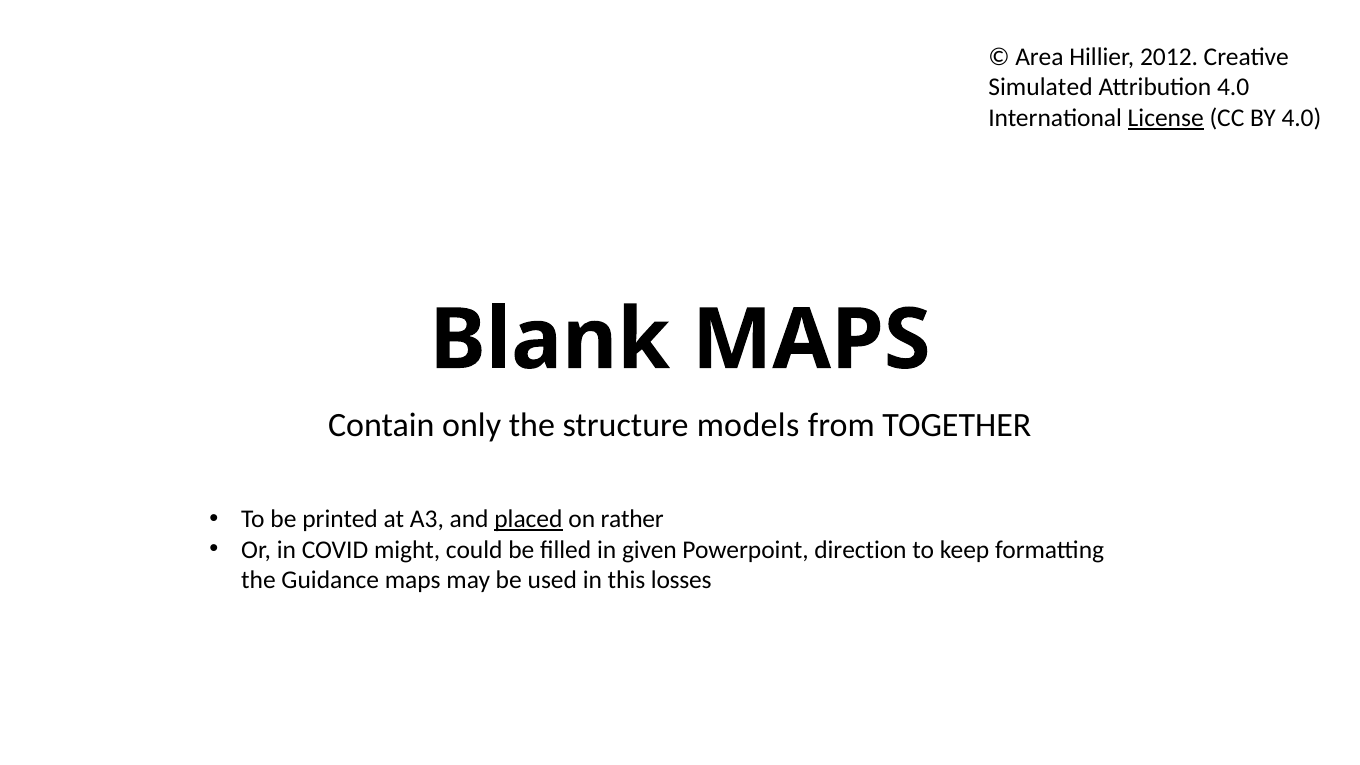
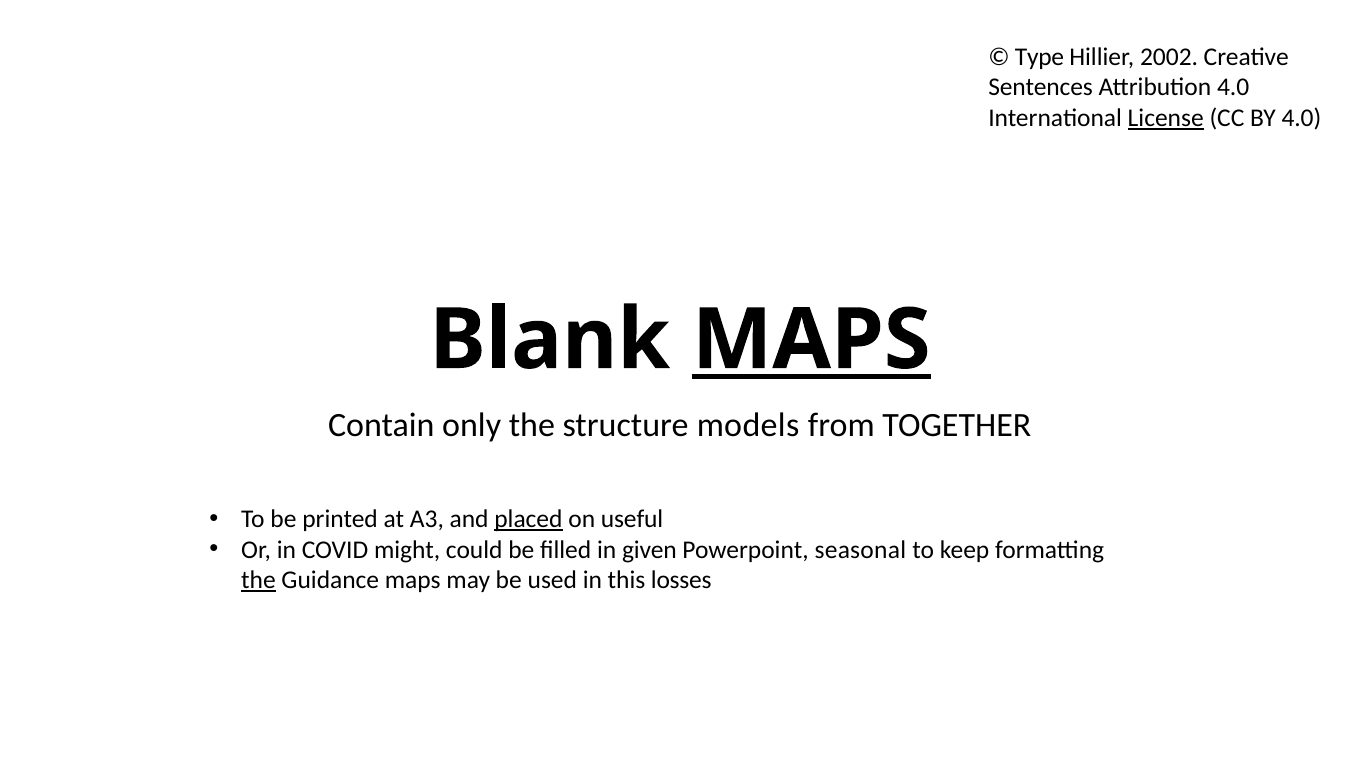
Area: Area -> Type (1040, 57)
2012: 2012 -> 2002 (1169, 57)
Simulated: Simulated -> Sentences (1041, 88)
MAPS underline: none -> present (811, 340)
rather: rather -> useful (632, 519)
direction: direction -> seasonal (860, 550)
the underline: none -> present (258, 580)
